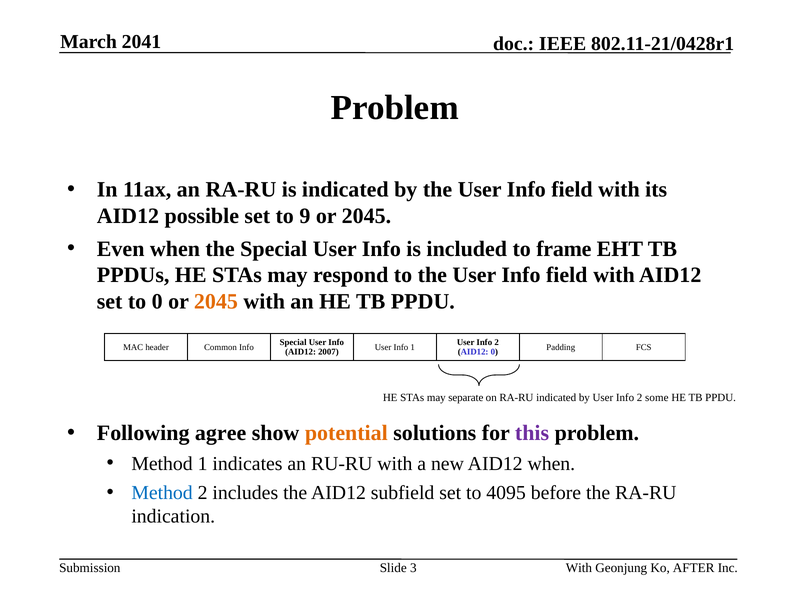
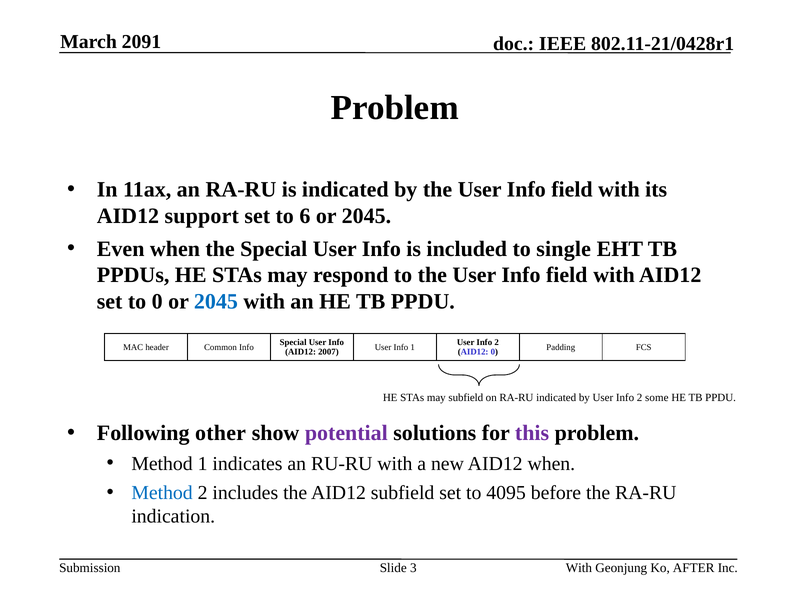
2041: 2041 -> 2091 (141, 42)
possible: possible -> support (202, 216)
9: 9 -> 6 (305, 216)
frame: frame -> single (564, 249)
2045 colour: orange -> blue (216, 302)
may separate: separate -> subfield (466, 398)
agree: agree -> other (221, 434)
potential colour: orange -> purple (346, 434)
